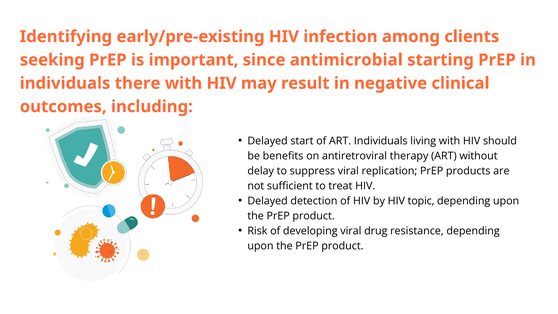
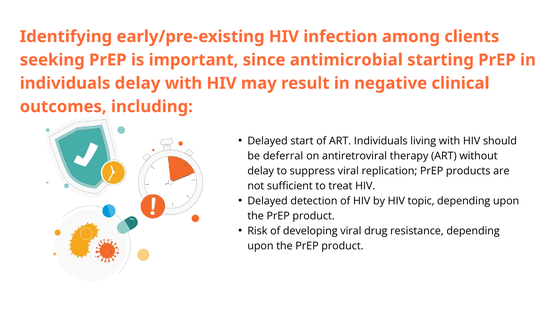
individuals there: there -> delay (138, 83)
benefits: benefits -> deferral (283, 156)
